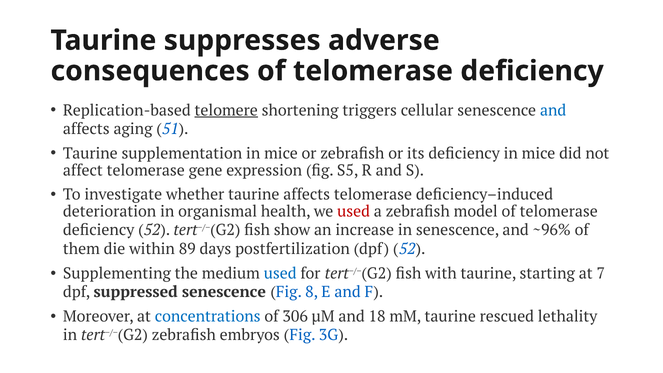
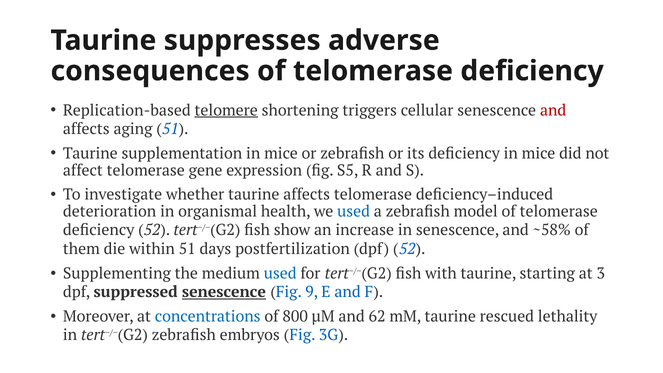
and colour: blue -> red (553, 110)
used colour: red -> blue (354, 212)
~96%: ~96% -> ~58% (552, 230)
within 89: 89 -> 51 (187, 249)
7: 7 -> 3 (601, 274)
senescence underline: none -> present (224, 292)
8: 8 -> 9 (312, 292)
306: 306 -> 800 (295, 317)
18: 18 -> 62 (377, 317)
